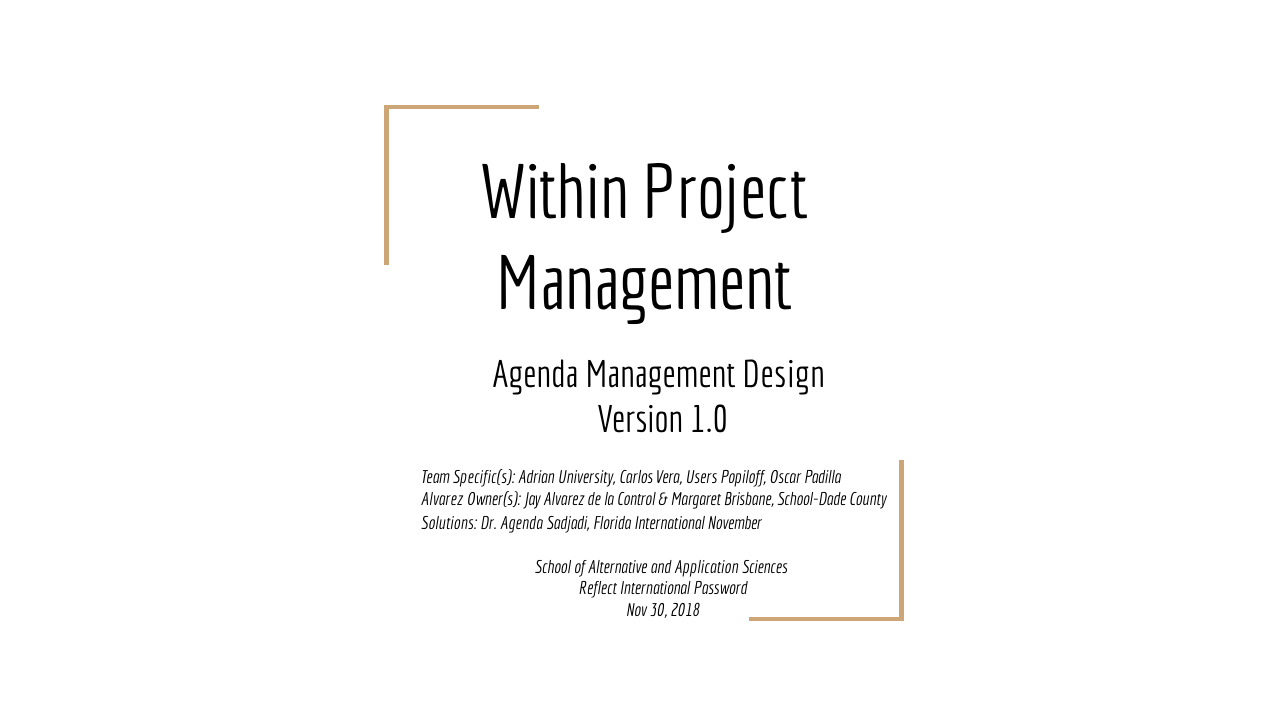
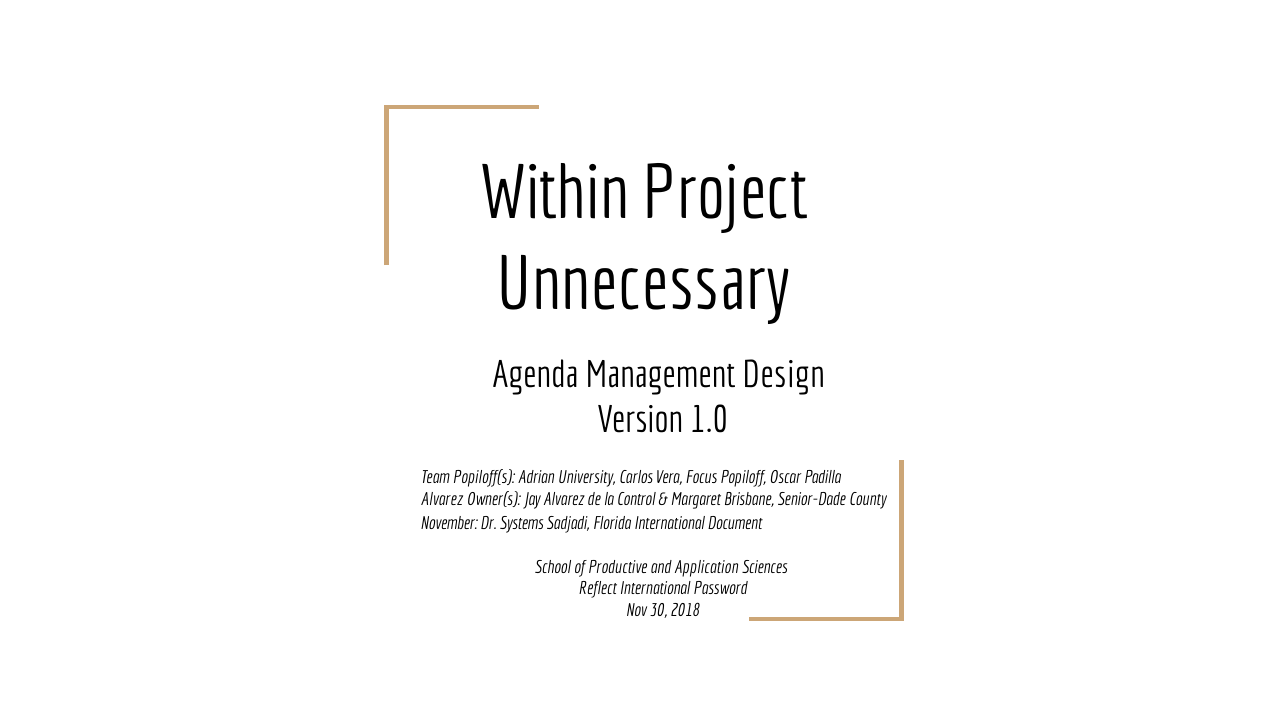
Management: Management -> Unnecessary (644, 284)
Specific(s: Specific(s -> Popiloff(s (484, 478)
Users: Users -> Focus (701, 478)
School-Dade: School-Dade -> Senior-Dade (811, 499)
Solutions: Solutions -> November (449, 524)
Dr Agenda: Agenda -> Systems (521, 524)
November: November -> Document (734, 524)
Alternative: Alternative -> Productive (617, 567)
